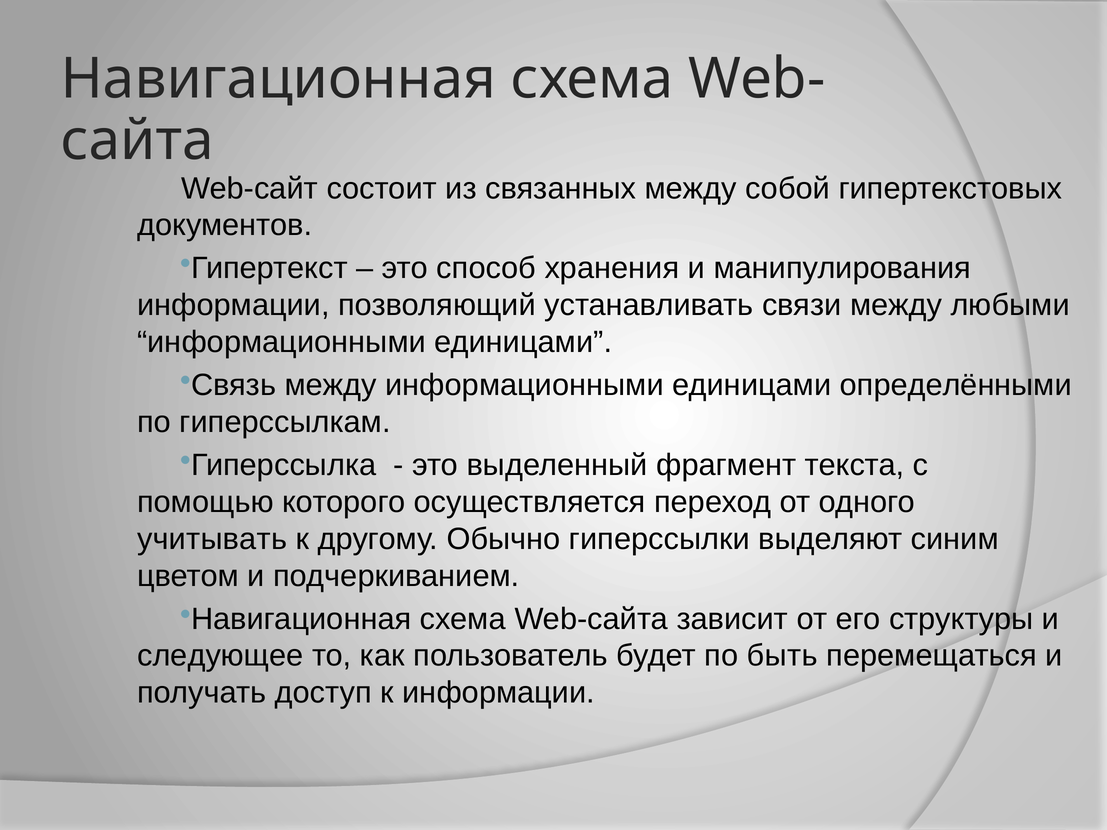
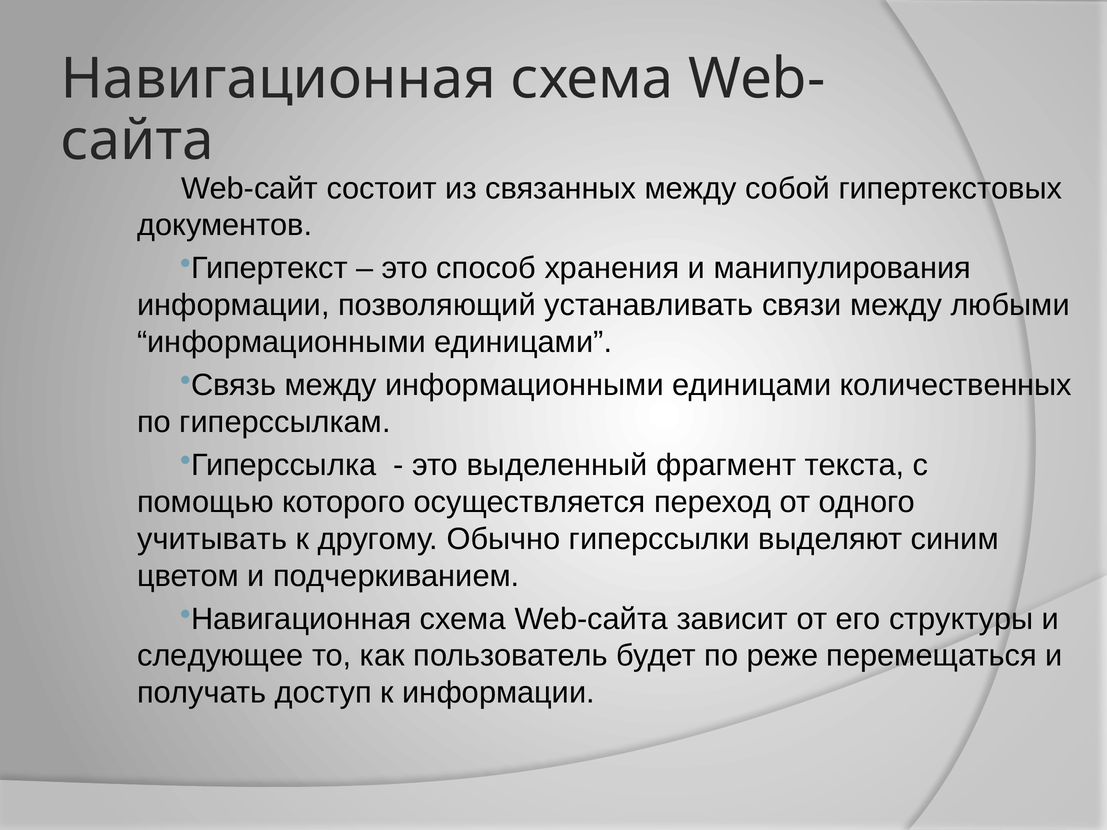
определёнными: определёнными -> количественных (956, 385)
быть: быть -> реже (783, 656)
